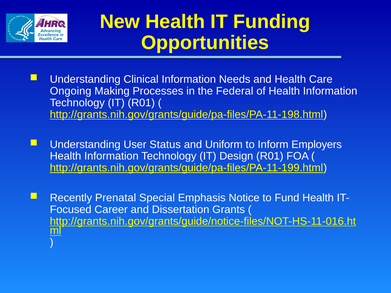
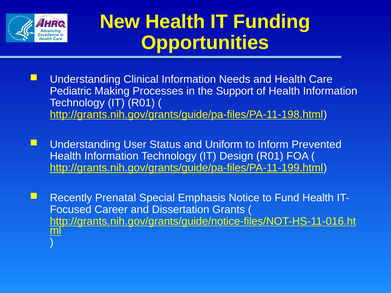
Ongoing: Ongoing -> Pediatric (71, 91)
Federal: Federal -> Support (235, 91)
Employers: Employers -> Prevented (317, 145)
